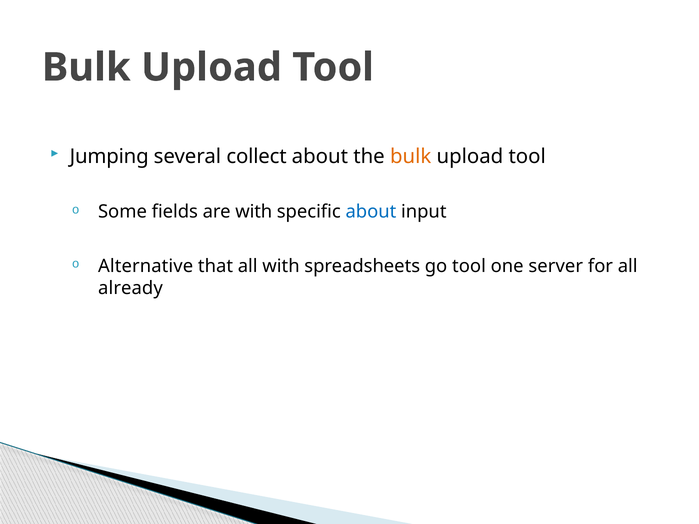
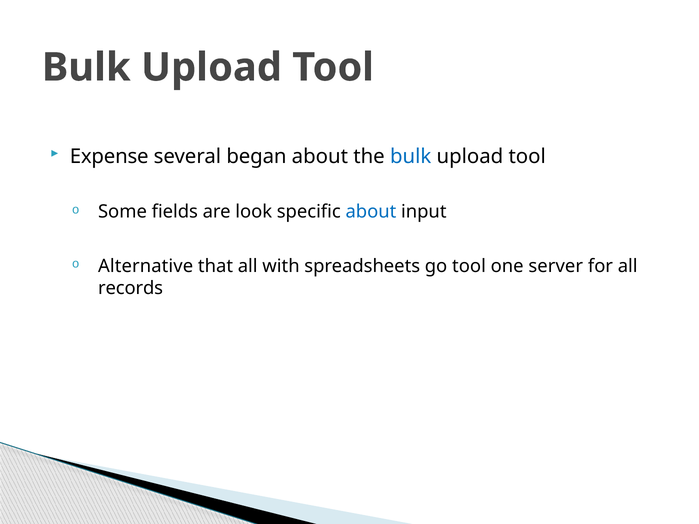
Jumping: Jumping -> Expense (109, 156)
collect: collect -> began (256, 156)
bulk colour: orange -> blue (411, 156)
are with: with -> look (254, 212)
already: already -> records (131, 288)
